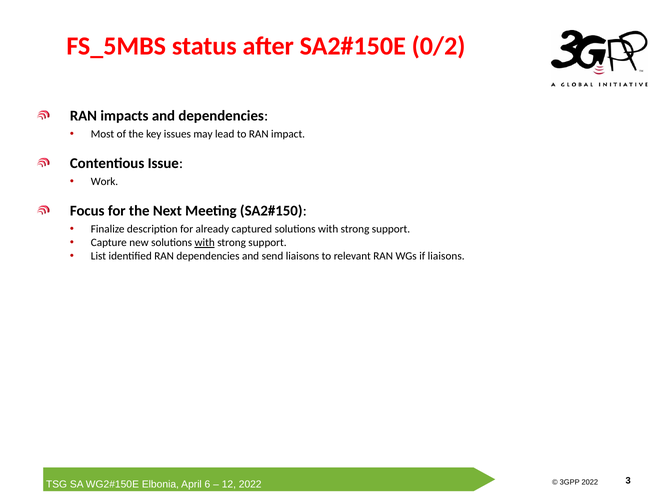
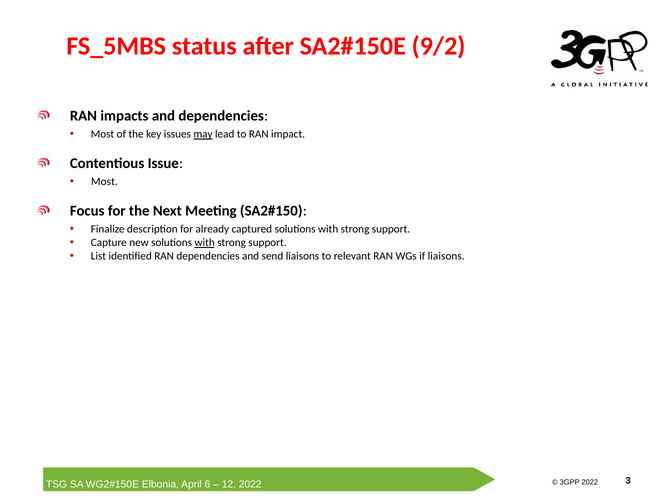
0/2: 0/2 -> 9/2 (439, 46)
may underline: none -> present (203, 134)
Work: Work -> Most (104, 182)
